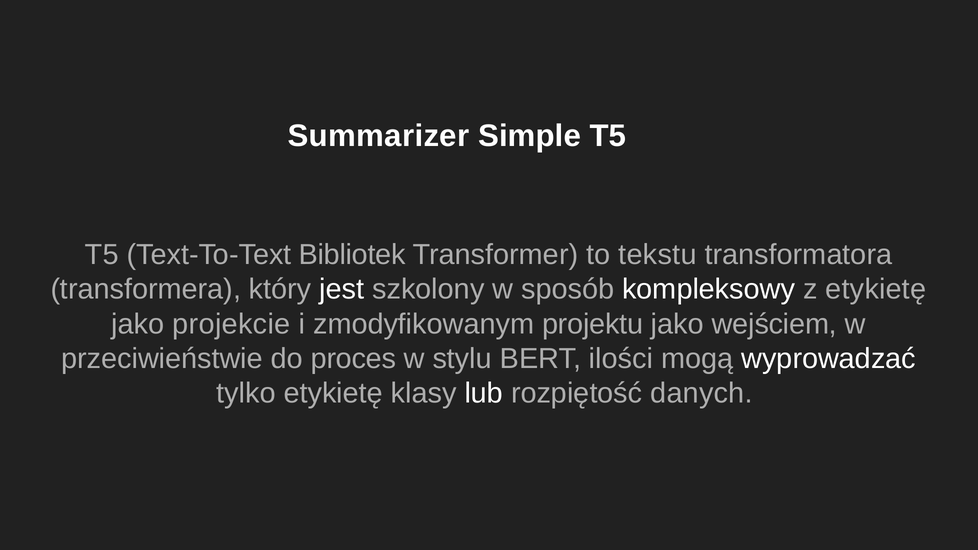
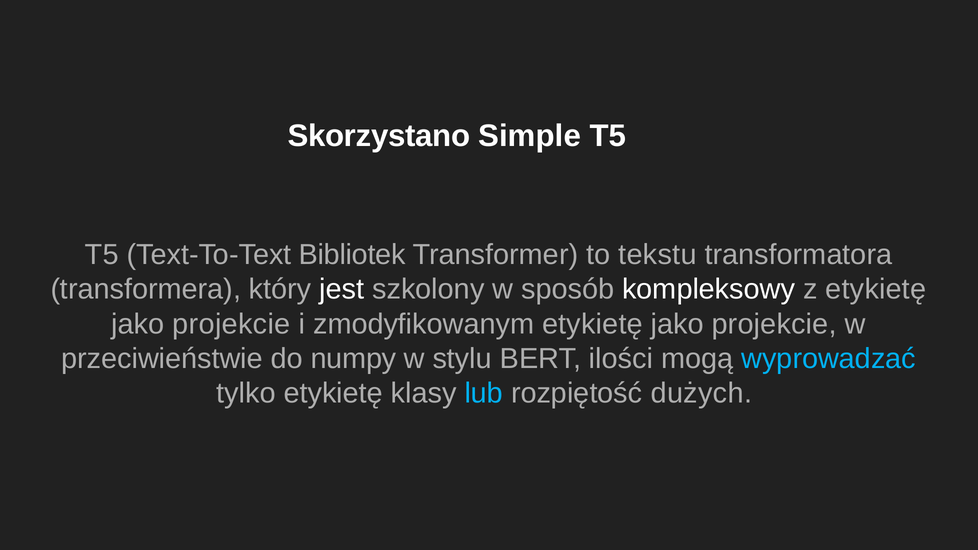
Summarizer: Summarizer -> Skorzystano (379, 136)
zmodyfikowanym projektu: projektu -> etykietę (592, 324)
wejściem: wejściem -> projekcie (774, 324)
proces: proces -> numpy (353, 359)
wyprowadzać colour: white -> light blue (829, 359)
lub colour: white -> light blue (484, 394)
danych: danych -> dużych (701, 394)
